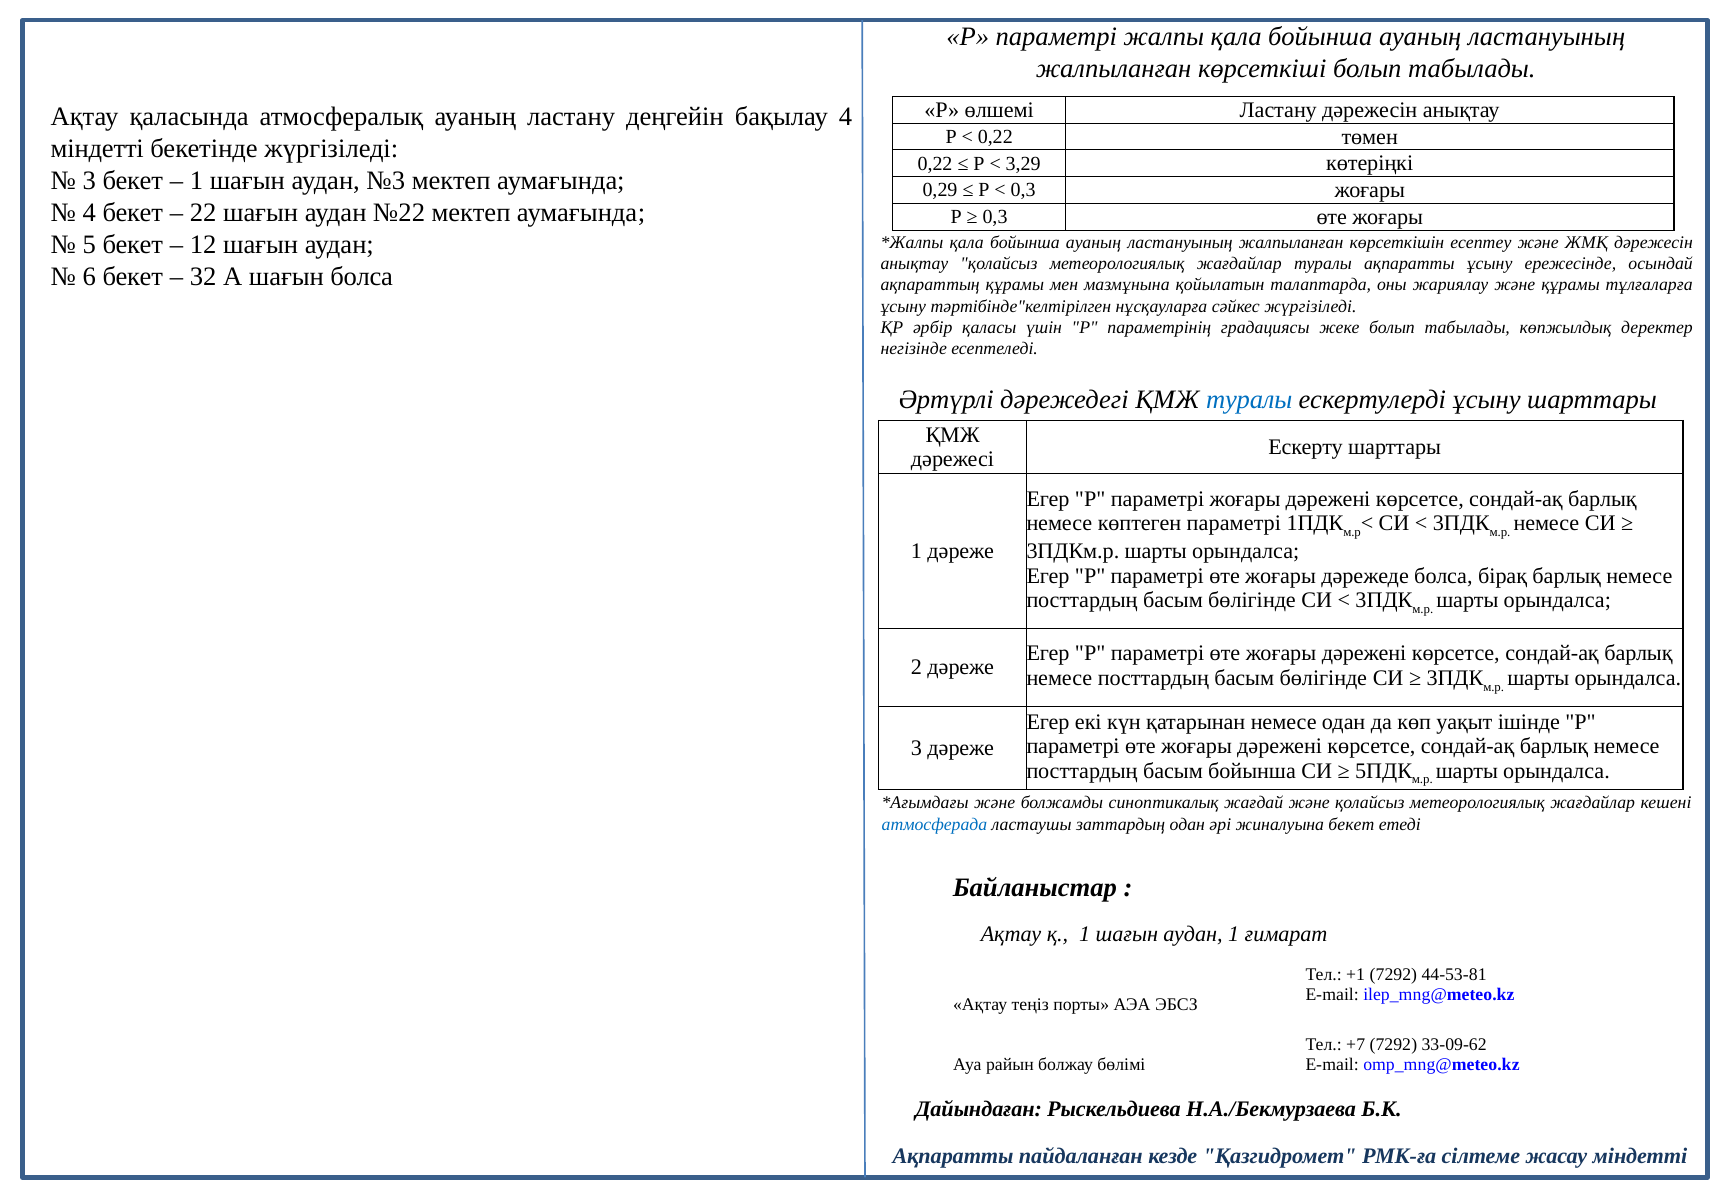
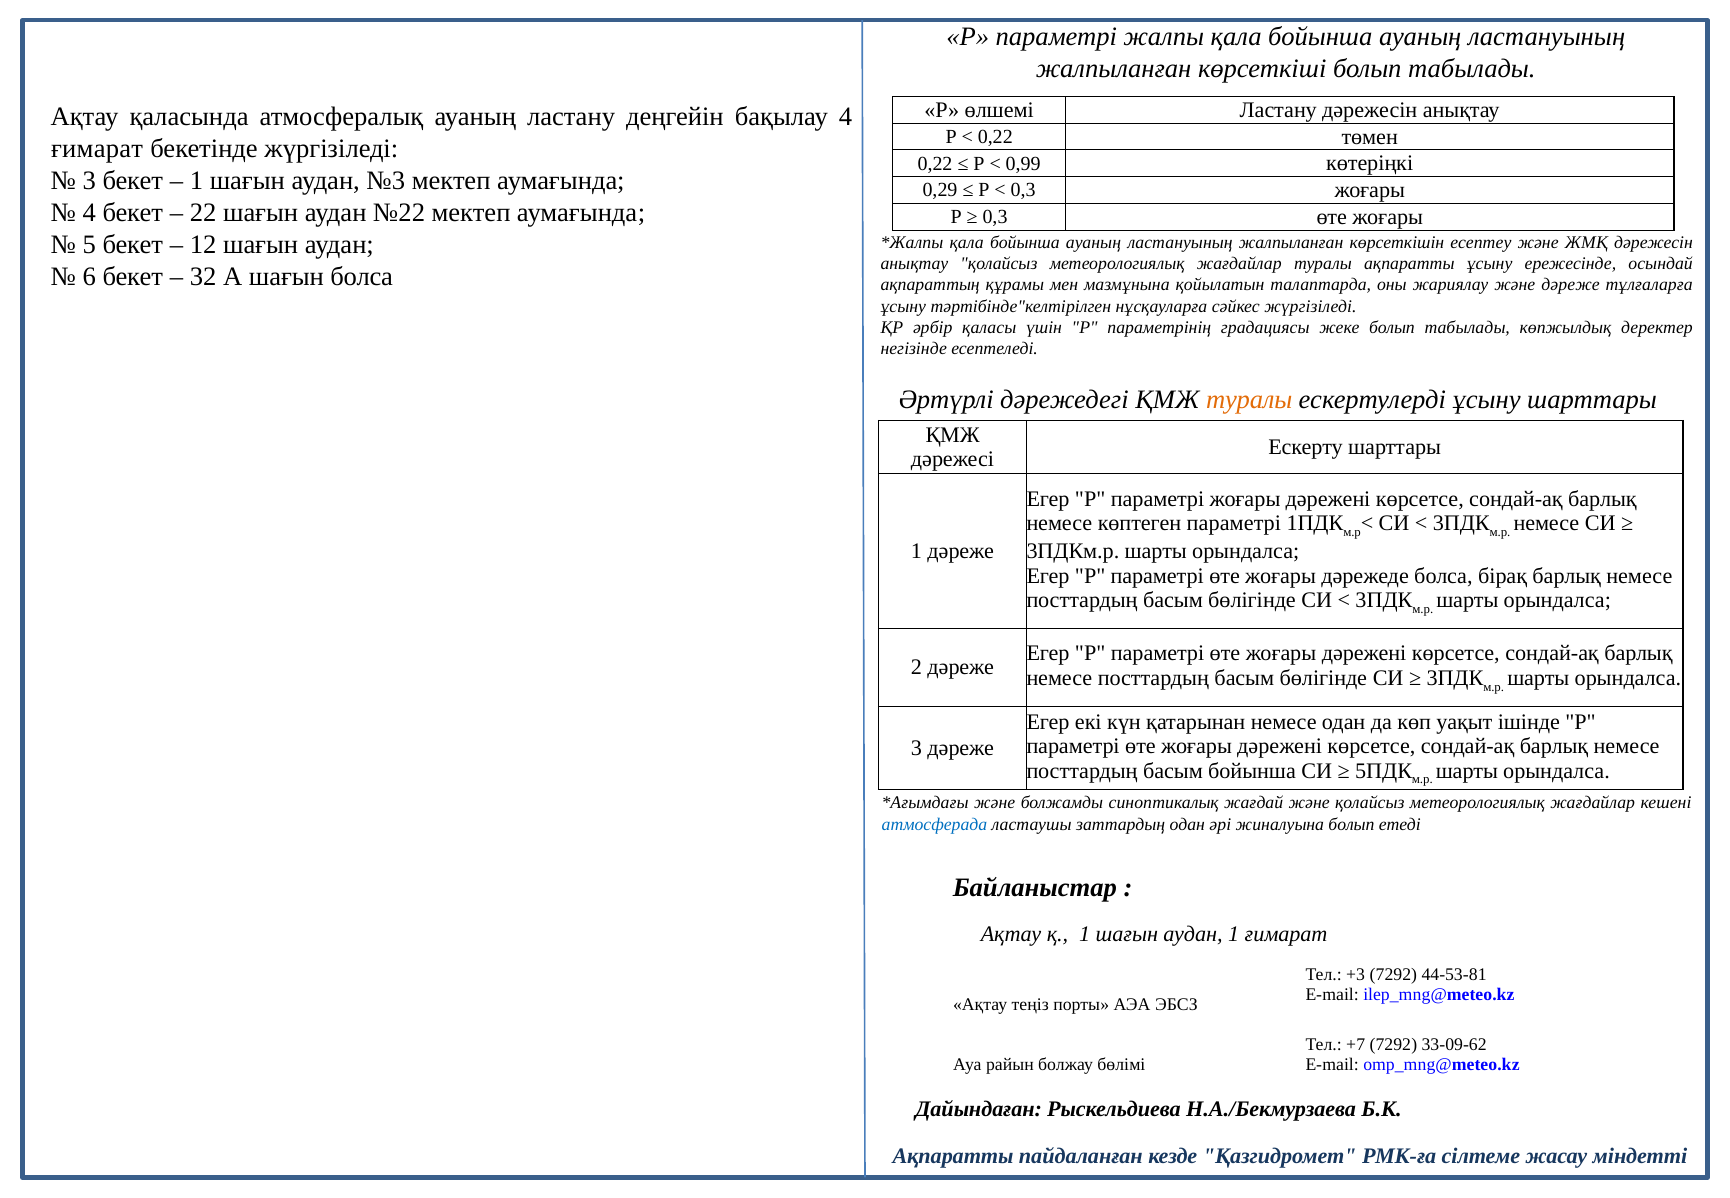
міндетті: міндетті -> ғимарат (97, 149)
3,29: 3,29 -> 0,99 (1023, 163)
және құрамы: құрамы -> дәреже (1571, 285)
туралы colour: blue -> orange (1249, 400)
жиналуына бекет: бекет -> болып (1351, 824)
+1: +1 -> +3 (1356, 975)
